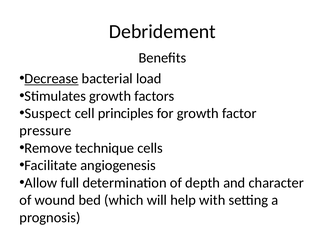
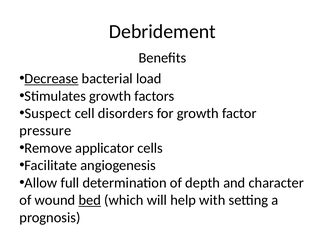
principles: principles -> disorders (126, 113)
technique: technique -> applicator (105, 148)
bed underline: none -> present (90, 200)
